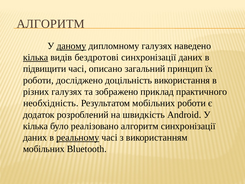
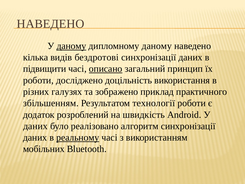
АЛГОРИТМ: АЛГОРИТМ -> НАВЕДЕНО (51, 24)
дипломному галузях: галузях -> даному (157, 46)
кілька underline: present -> none (36, 57)
описано underline: none -> present (106, 69)
необхідність: необхідність -> збільшенням (51, 103)
Результатом мобільних: мобільних -> технології (154, 103)
кілька: кілька -> даних (35, 126)
